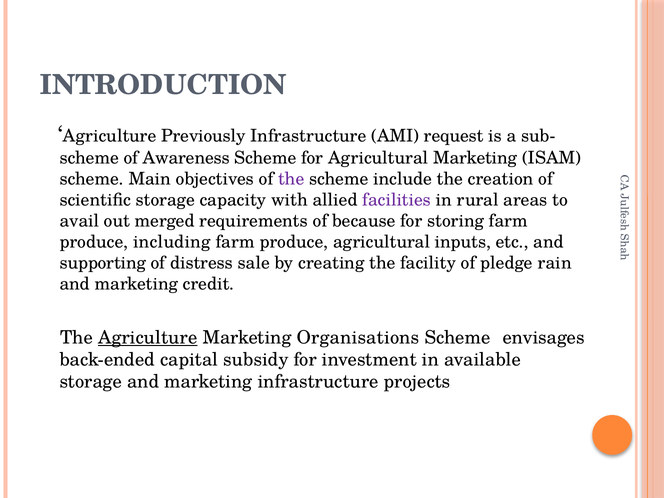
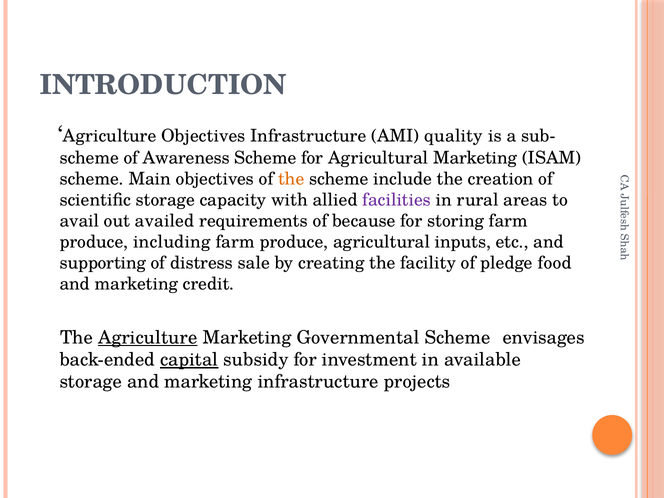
Agriculture Previously: Previously -> Objectives (203, 136)
request: request -> quality (454, 136)
the colour: purple -> orange (291, 179)
merged: merged -> availed (165, 221)
rain: rain -> food (555, 263)
Organisations: Organisations -> Governmental (358, 338)
capital underline: none -> present (189, 360)
